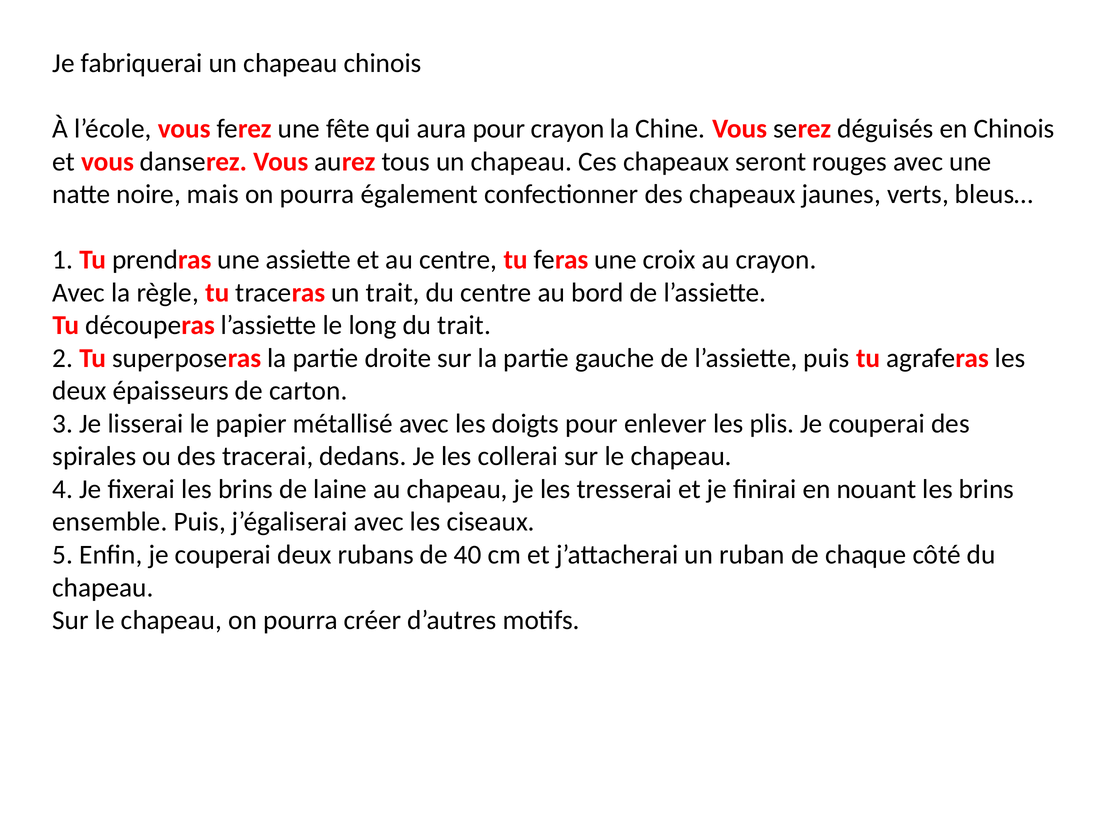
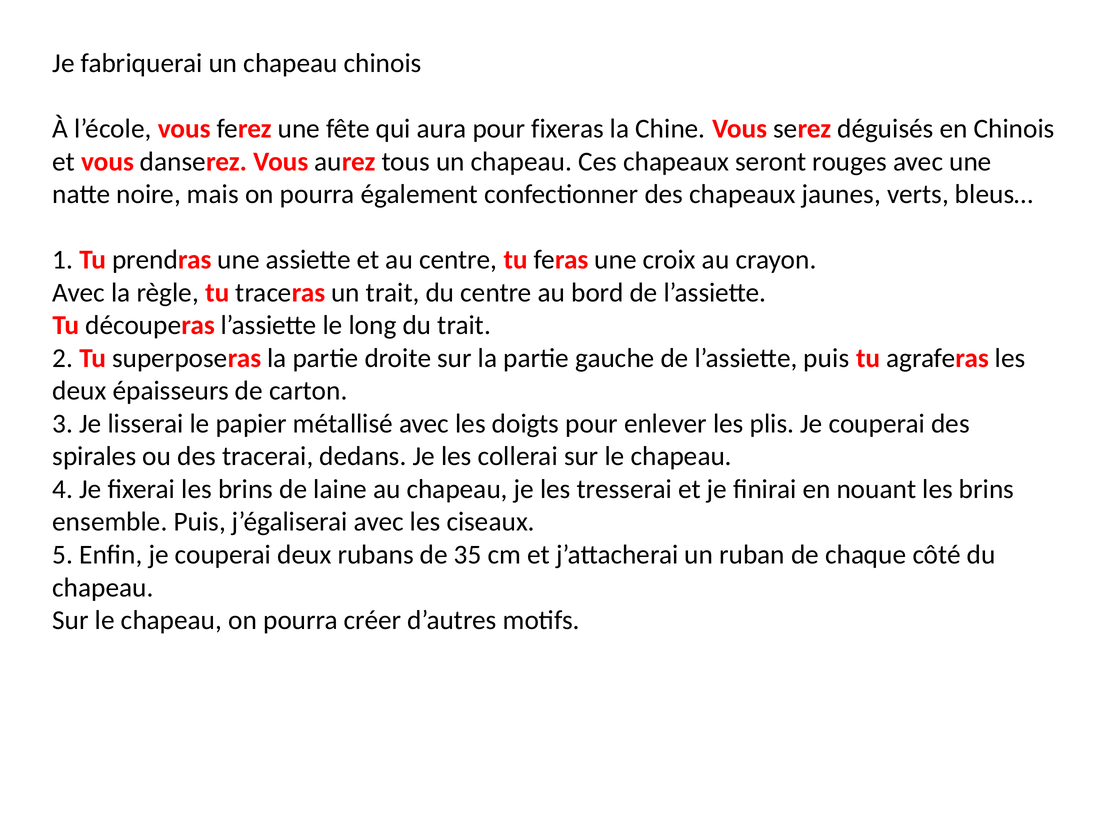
pour crayon: crayon -> fixeras (568, 129)
40: 40 -> 35 (468, 555)
